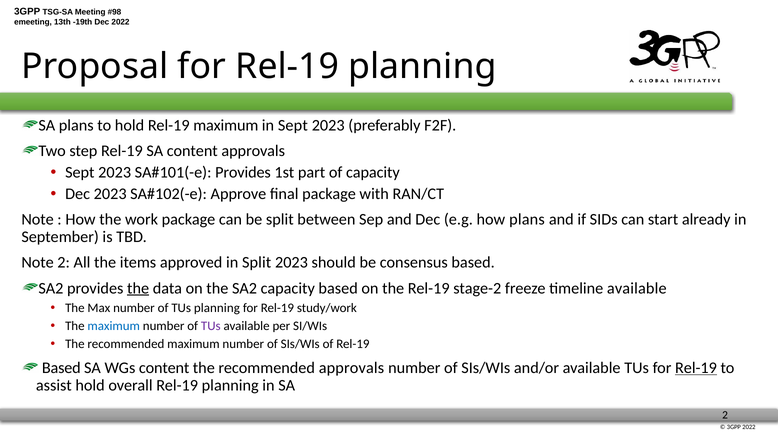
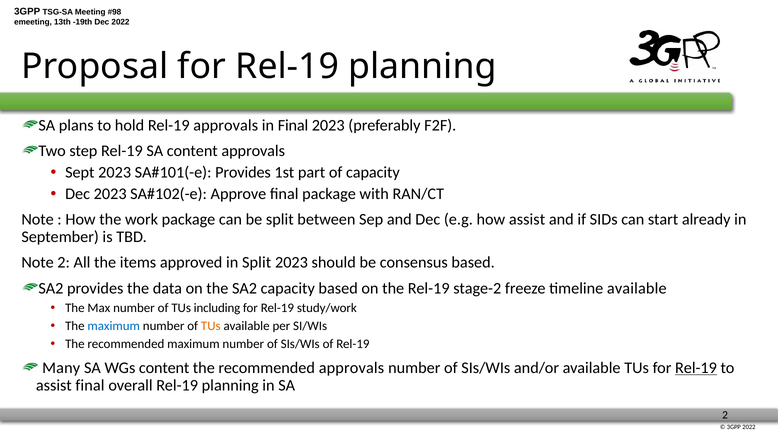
Rel-19 maximum: maximum -> approvals (226, 126)
in Sept: Sept -> Final (293, 126)
how plans: plans -> assist (527, 220)
the underline: present -> none (138, 289)
TUs planning: planning -> including (217, 308)
TUs colour: purple -> orange (211, 326)
Based: Based -> Many (61, 368)
assist hold: hold -> final (90, 386)
